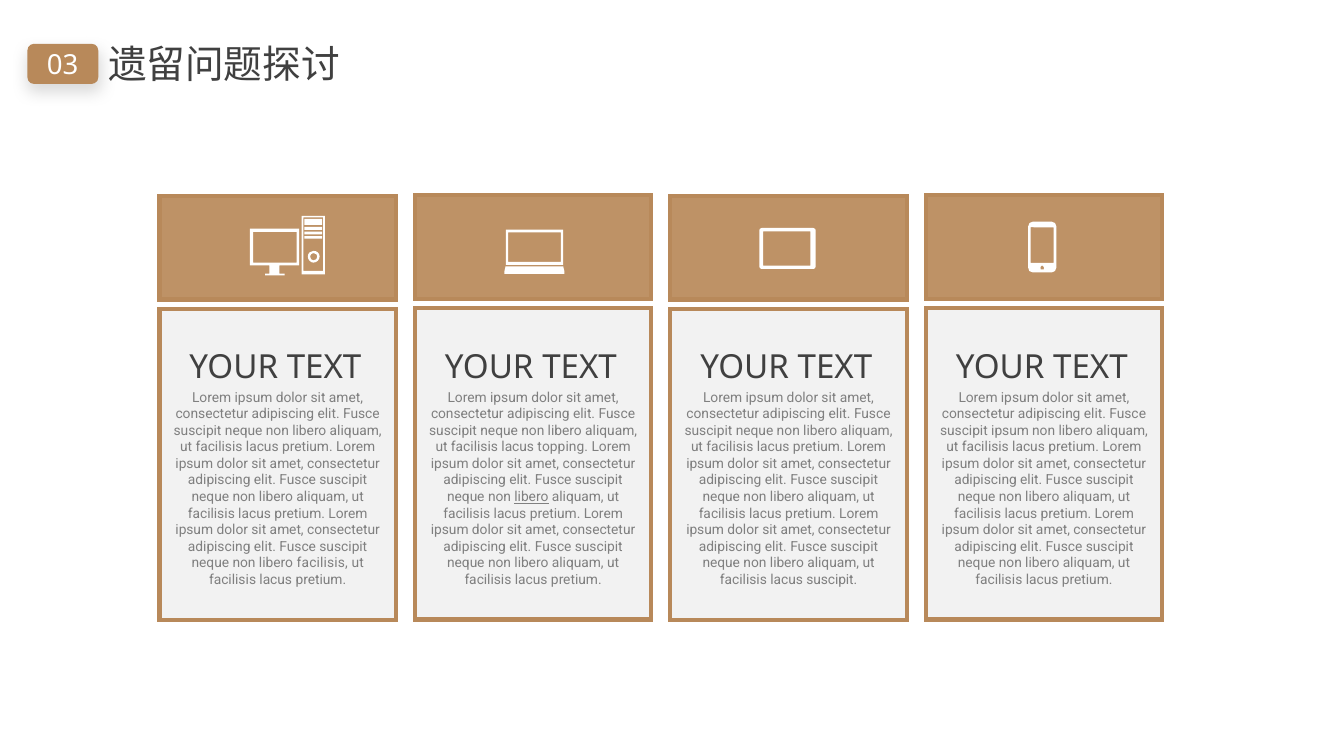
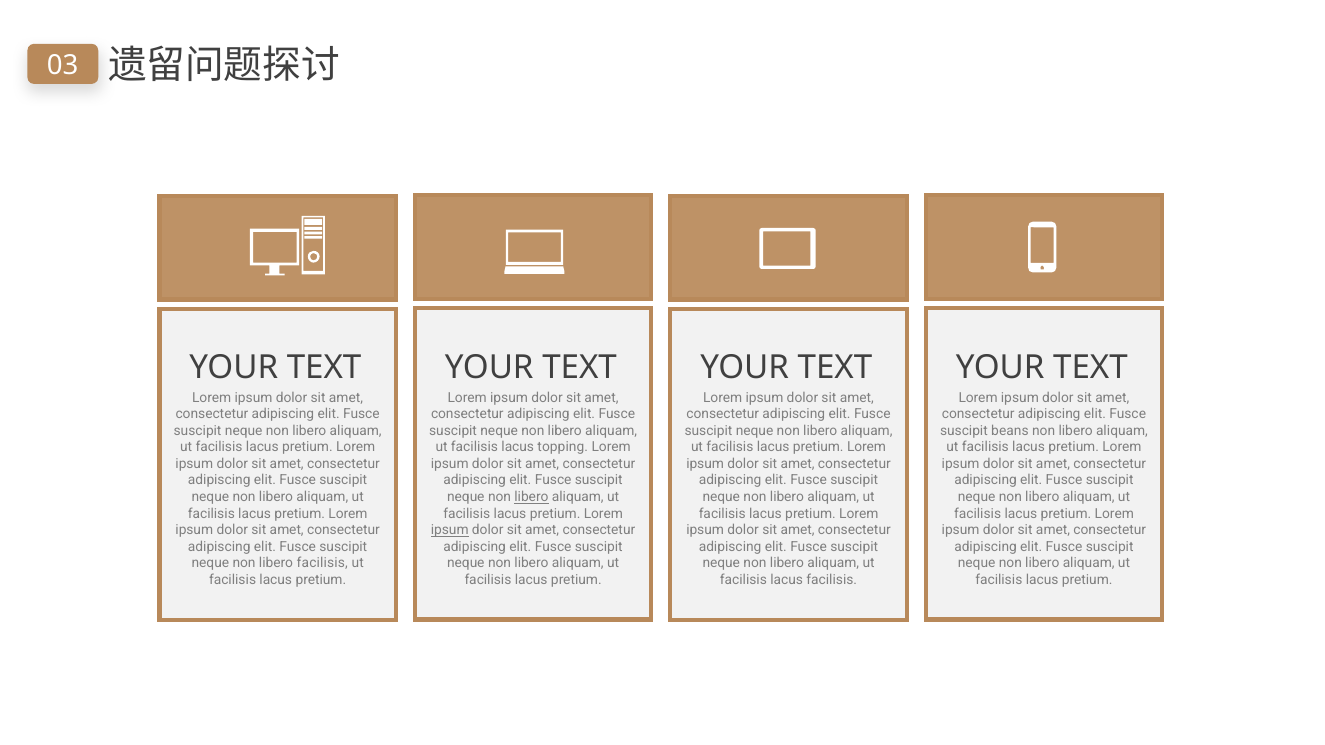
suscipit ipsum: ipsum -> beans (1010, 431)
ipsum underline: none -> present (450, 530)
lacus suscipit: suscipit -> facilisis (832, 580)
